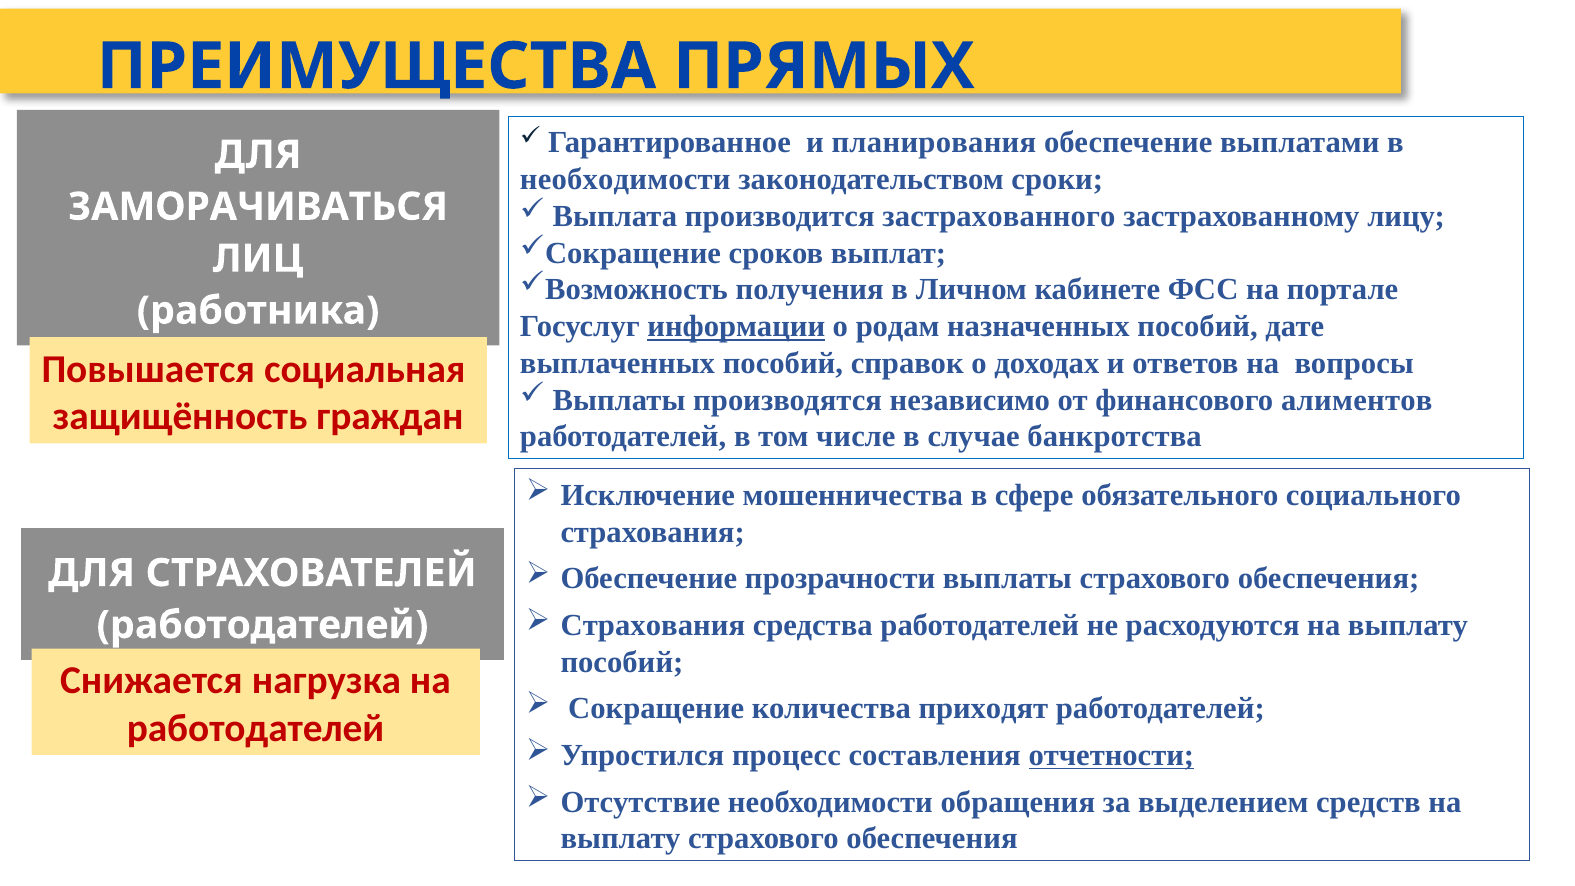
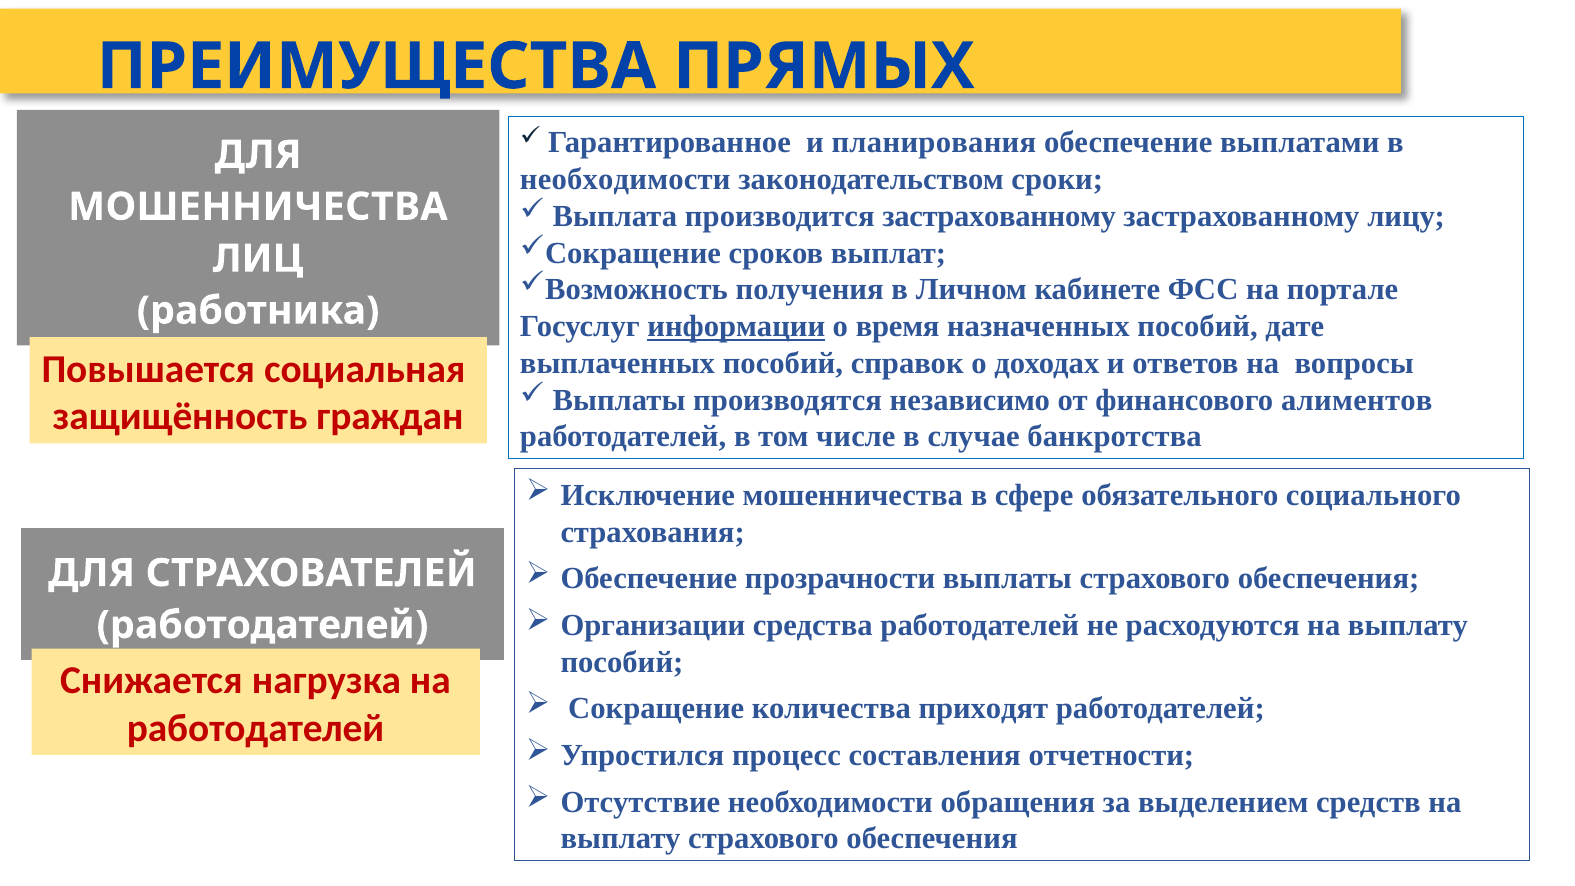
производится застрахованного: застрахованного -> застрахованному (999, 216)
ЗАМОРАЧИВАТЬСЯ: ЗАМОРАЧИВАТЬСЯ -> МОШЕННИЧЕСТВА (258, 207)
родам: родам -> время (898, 326)
Страхования: Страхования -> Организации (653, 625)
отчетности underline: present -> none (1111, 755)
